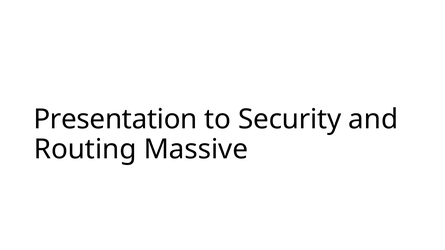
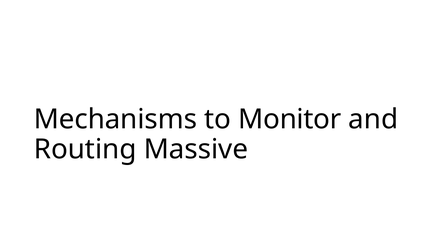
Presentation: Presentation -> Mechanisms (115, 120)
Security: Security -> Monitor (290, 120)
